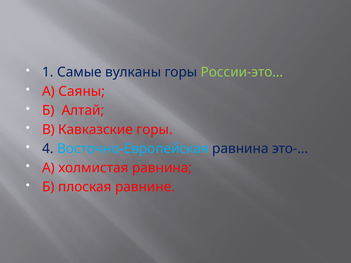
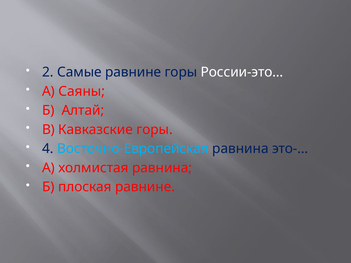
1: 1 -> 2 (48, 72)
Самые вулканы: вулканы -> равнине (133, 72)
России-это… colour: light green -> white (242, 72)
